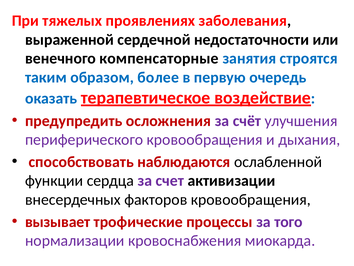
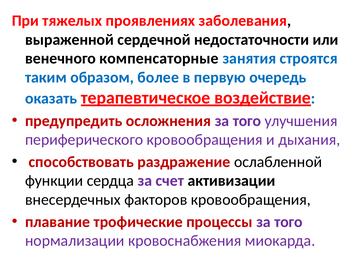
осложнения за счёт: счёт -> того (247, 121)
наблюдаются: наблюдаются -> раздражение (184, 162)
вызывает: вызывает -> плавание (58, 221)
